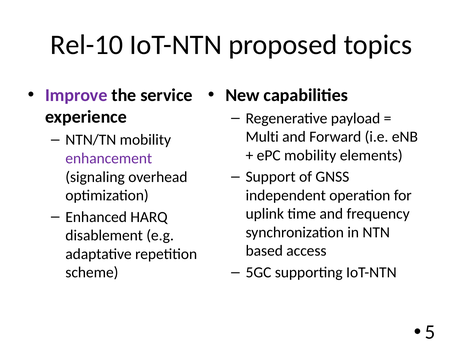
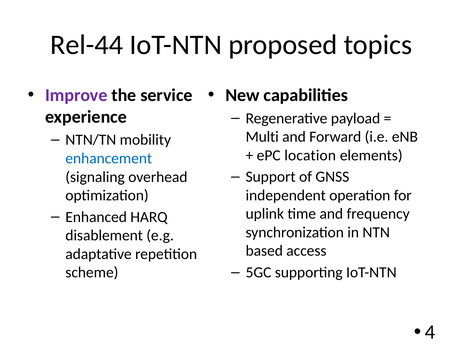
Rel-10: Rel-10 -> Rel-44 (87, 45)
ePC mobility: mobility -> location (310, 155)
enhancement colour: purple -> blue (109, 159)
5: 5 -> 4 (430, 332)
